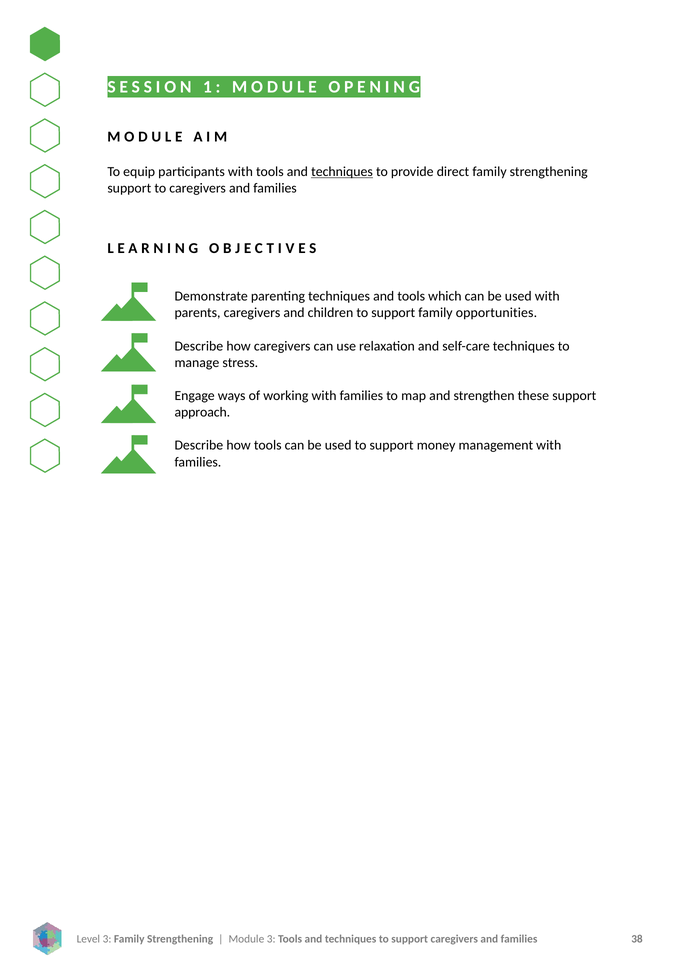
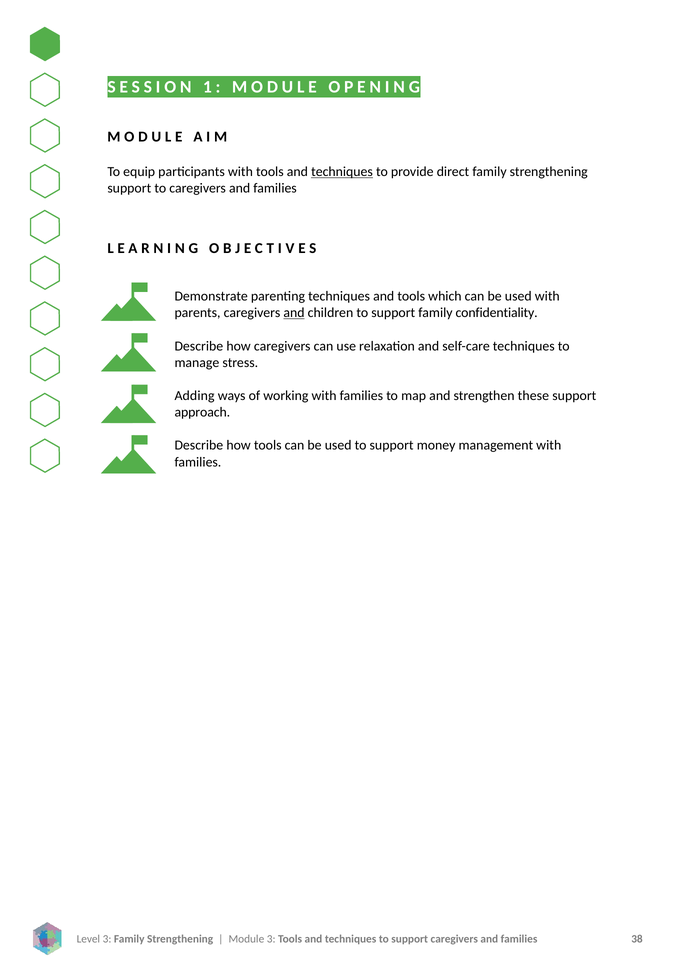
and underline: none -> present (294, 313)
opportunities: opportunities -> confidentiality (497, 313)
Engage: Engage -> Adding (195, 396)
